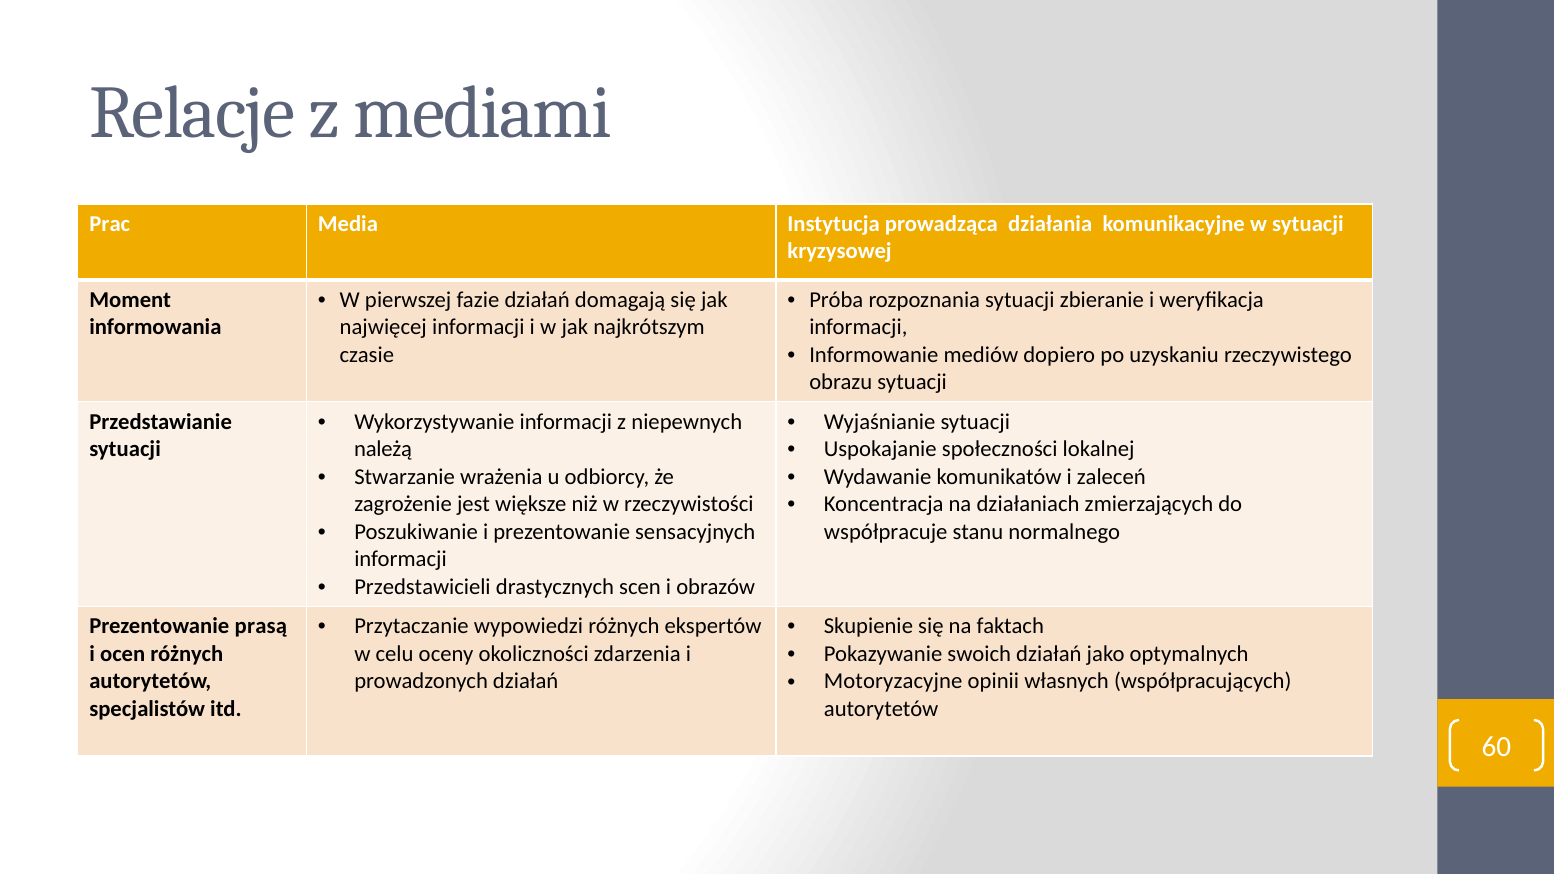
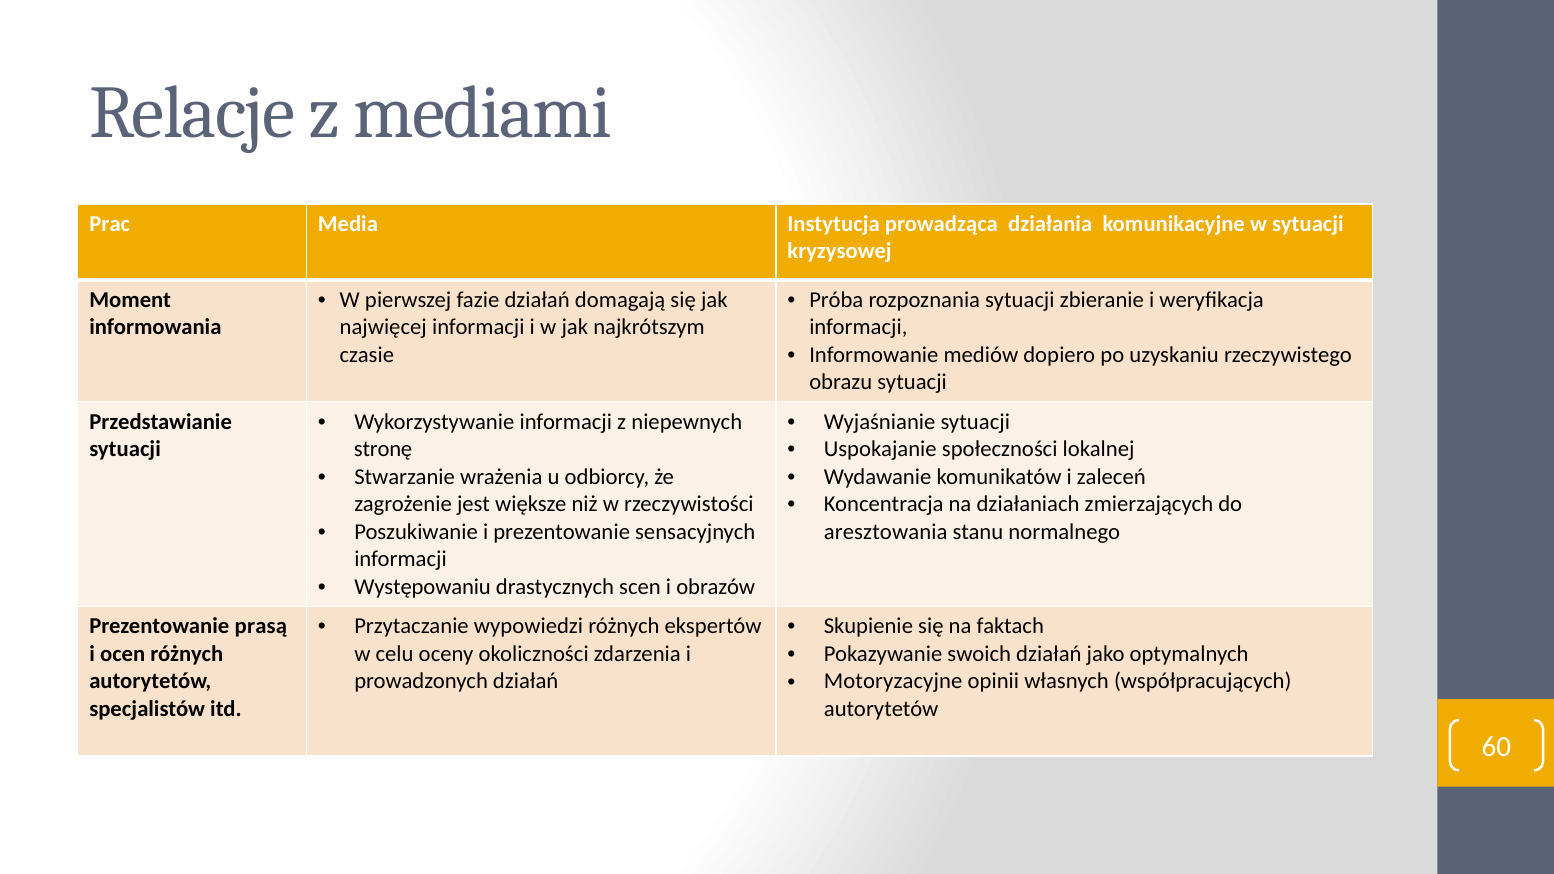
należą: należą -> stronę (383, 449)
współpracuje: współpracuje -> aresztowania (886, 532)
Przedstawicieli: Przedstawicieli -> Występowaniu (423, 587)
